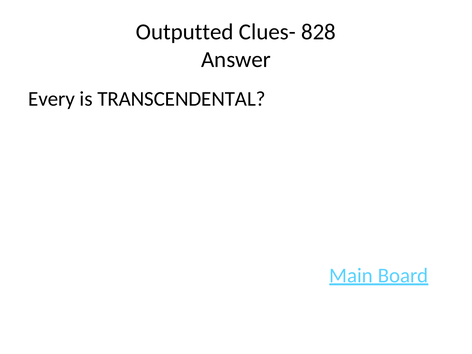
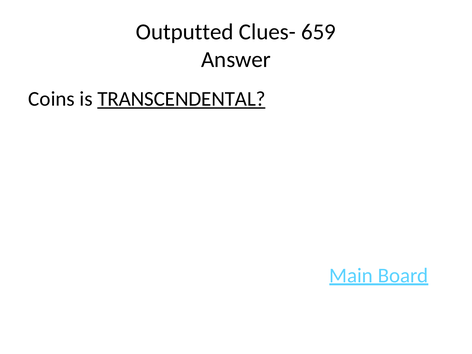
828: 828 -> 659 (319, 32)
Every: Every -> Coins (52, 99)
TRANSCENDENTAL underline: none -> present (181, 99)
